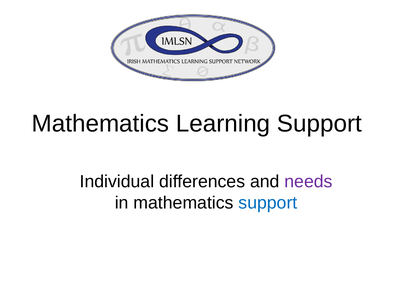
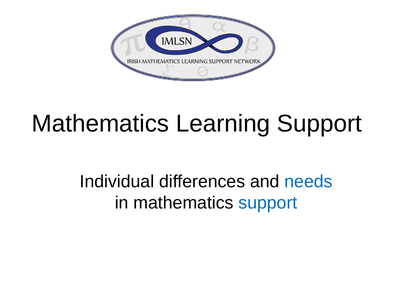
needs colour: purple -> blue (308, 181)
